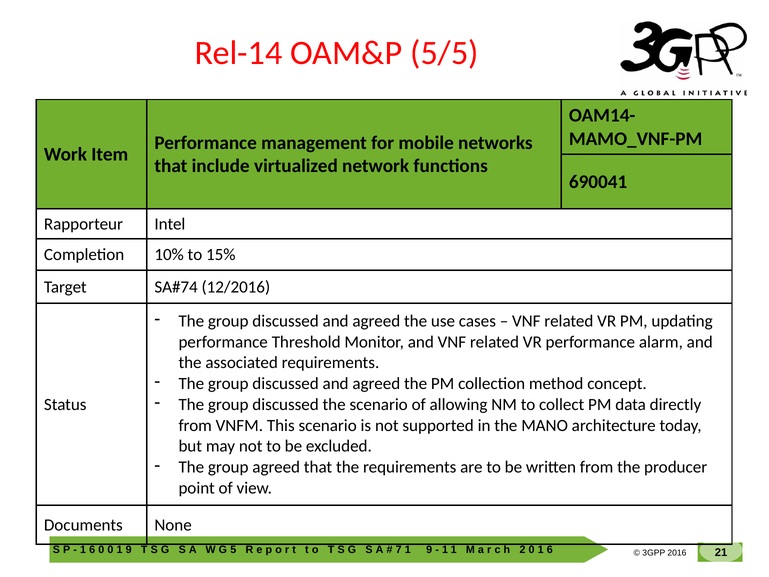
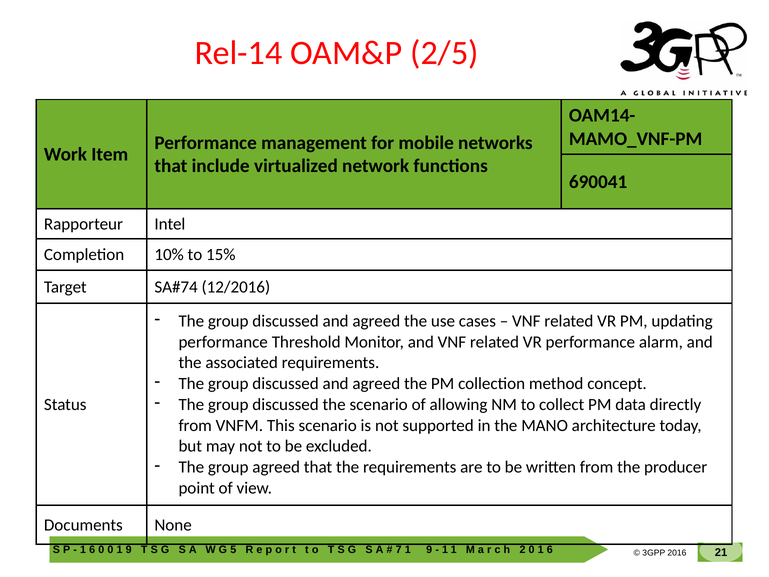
5/5: 5/5 -> 2/5 (444, 53)
